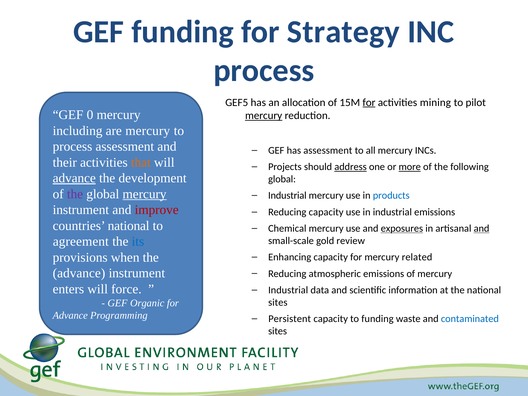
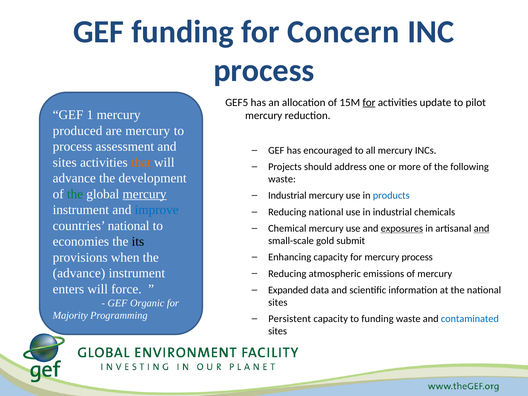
Strategy: Strategy -> Concern (343, 32)
mining: mining -> update (435, 102)
0: 0 -> 1 (90, 115)
mercury underline: present -> none (264, 116)
including: including -> produced (78, 131)
has assessment: assessment -> encouraged (328, 150)
their: their -> sites (65, 162)
address underline: present -> none (351, 167)
more underline: present -> none (410, 167)
advance underline: present -> none (74, 178)
global: global -> waste (282, 179)
the colour: purple -> green (75, 194)
improve colour: red -> blue (157, 210)
Reducing capacity: capacity -> national (326, 212)
industrial emissions: emissions -> chemicals (435, 212)
agreement: agreement -> economies (81, 242)
its colour: blue -> black (138, 242)
review: review -> submit (351, 241)
mercury related: related -> process (417, 257)
Industrial: Industrial -> Expanded (288, 290)
Advance: Advance -> Majority (70, 315)
